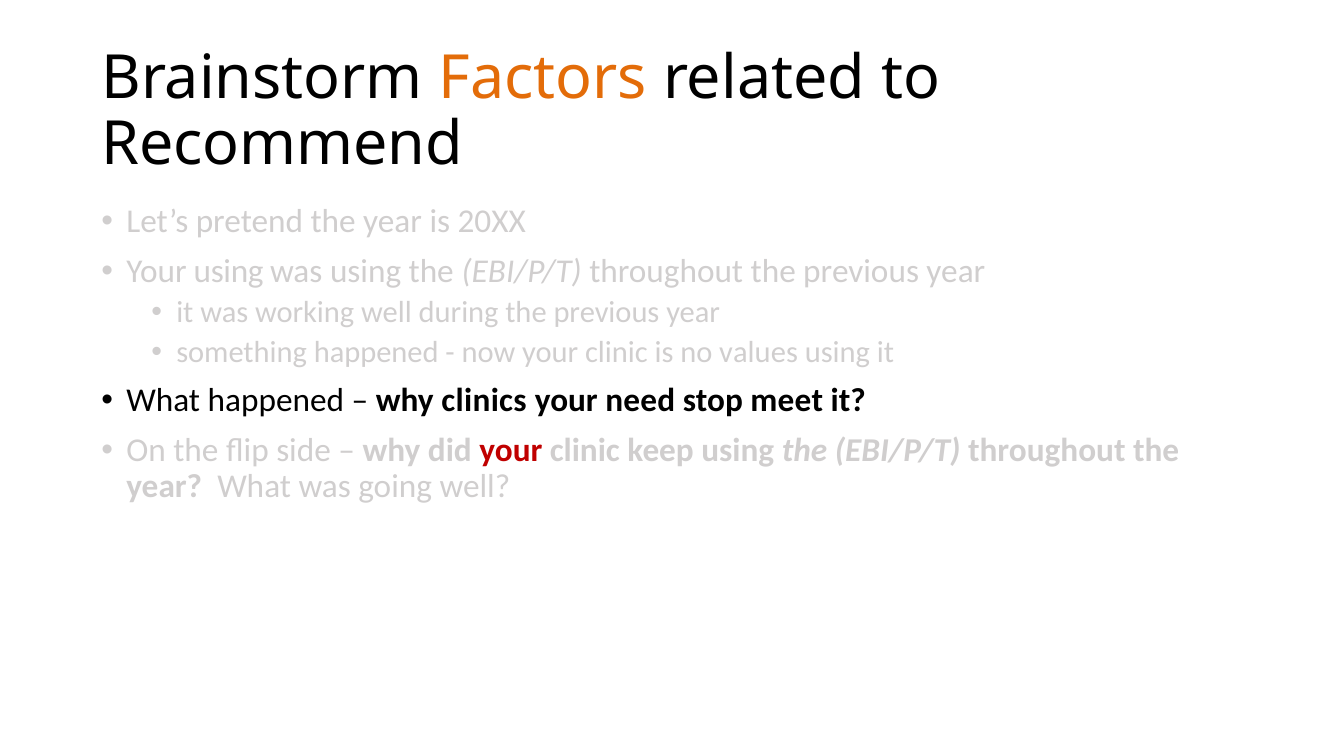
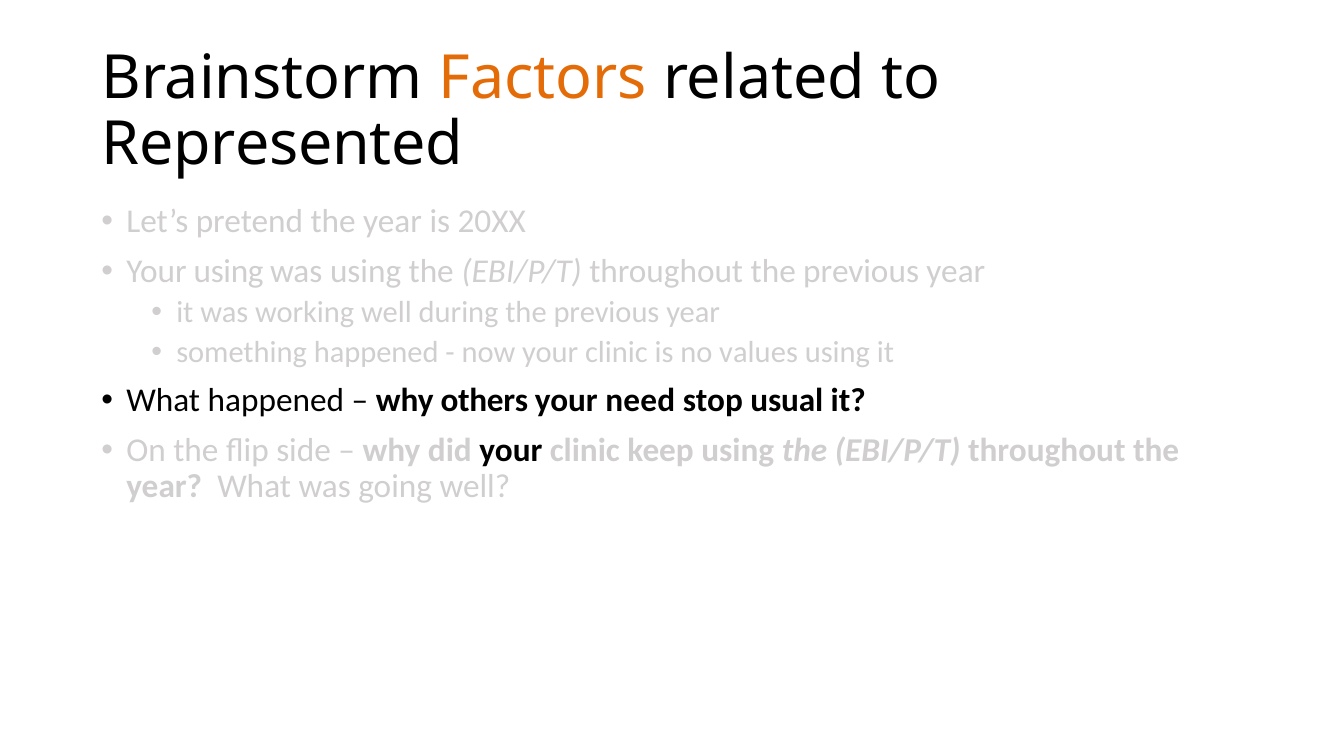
Recommend: Recommend -> Represented (282, 145)
clinics: clinics -> others (484, 401)
meet: meet -> usual (787, 401)
your colour: red -> black (511, 451)
